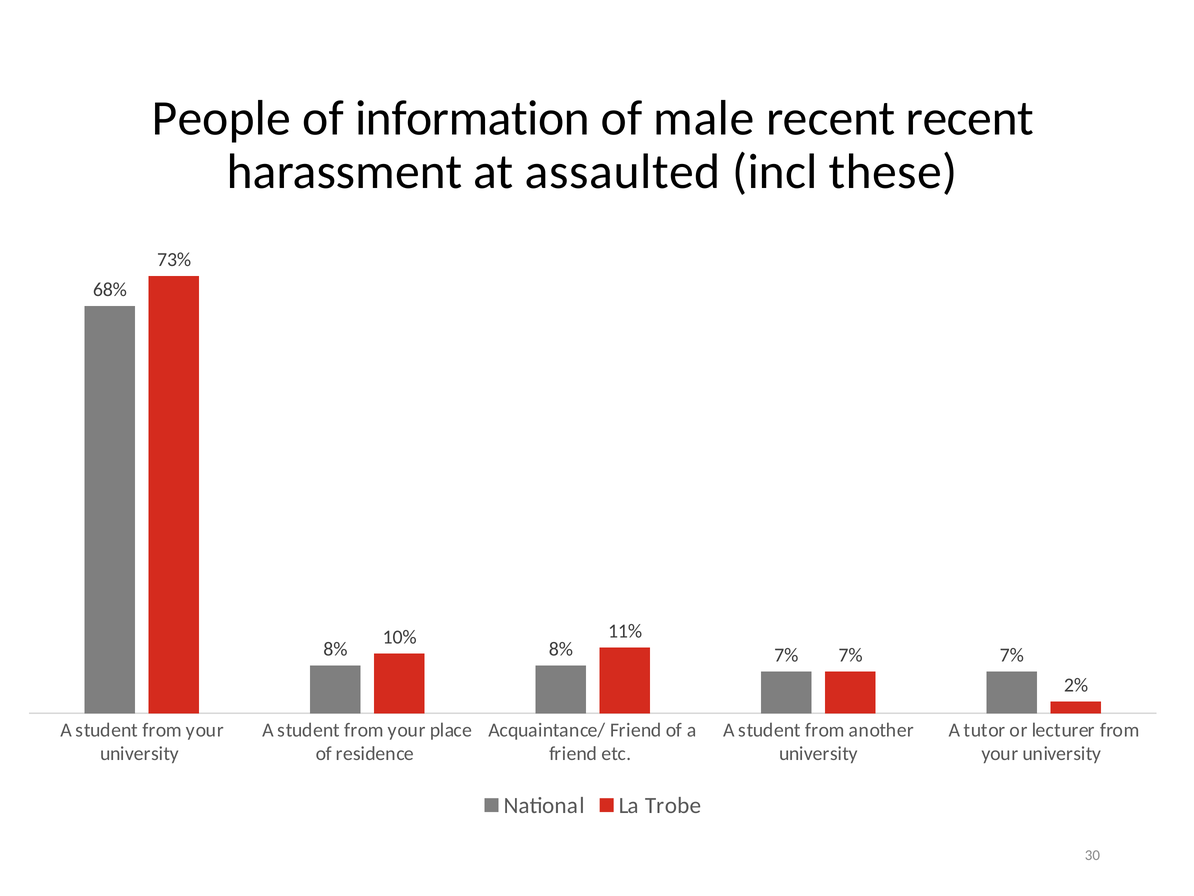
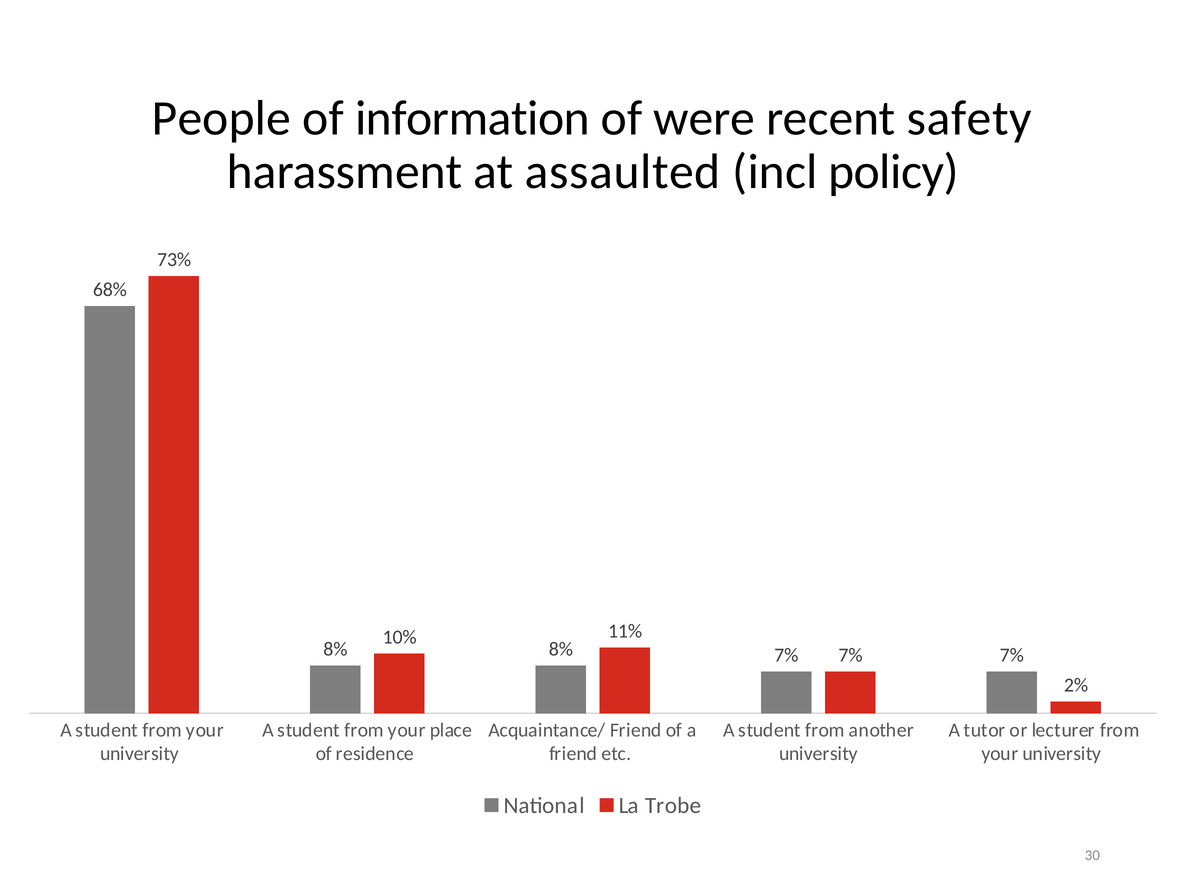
male: male -> were (704, 118)
recent recent: recent -> safety (969, 118)
these: these -> policy (893, 172)
